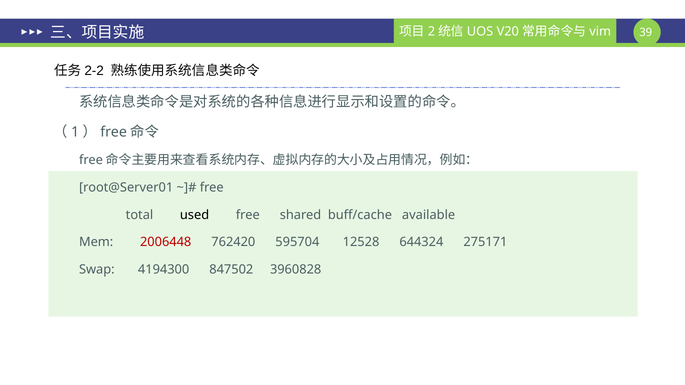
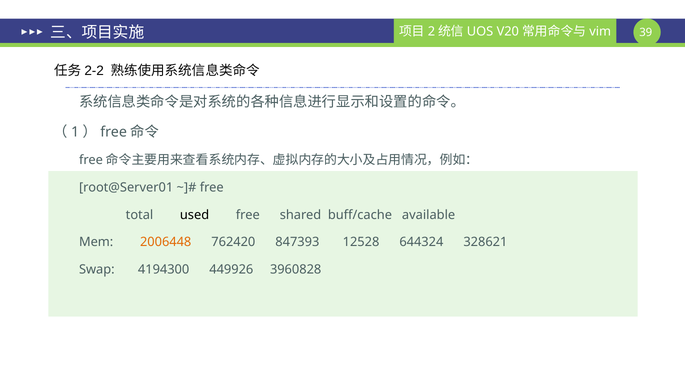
2006448 colour: red -> orange (166, 242)
595704: 595704 -> 847393 (297, 242)
275171: 275171 -> 328621 (485, 242)
847502: 847502 -> 449926 (231, 270)
